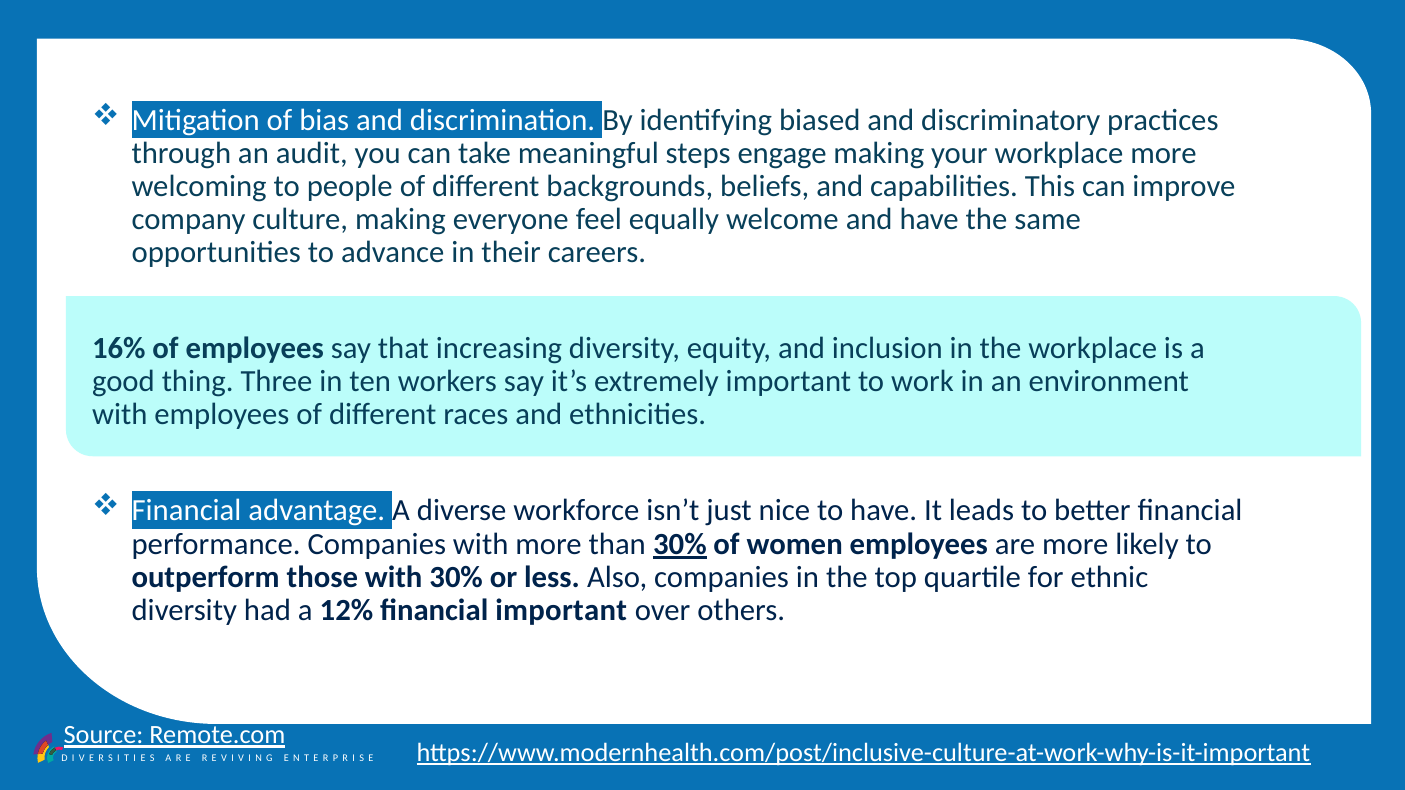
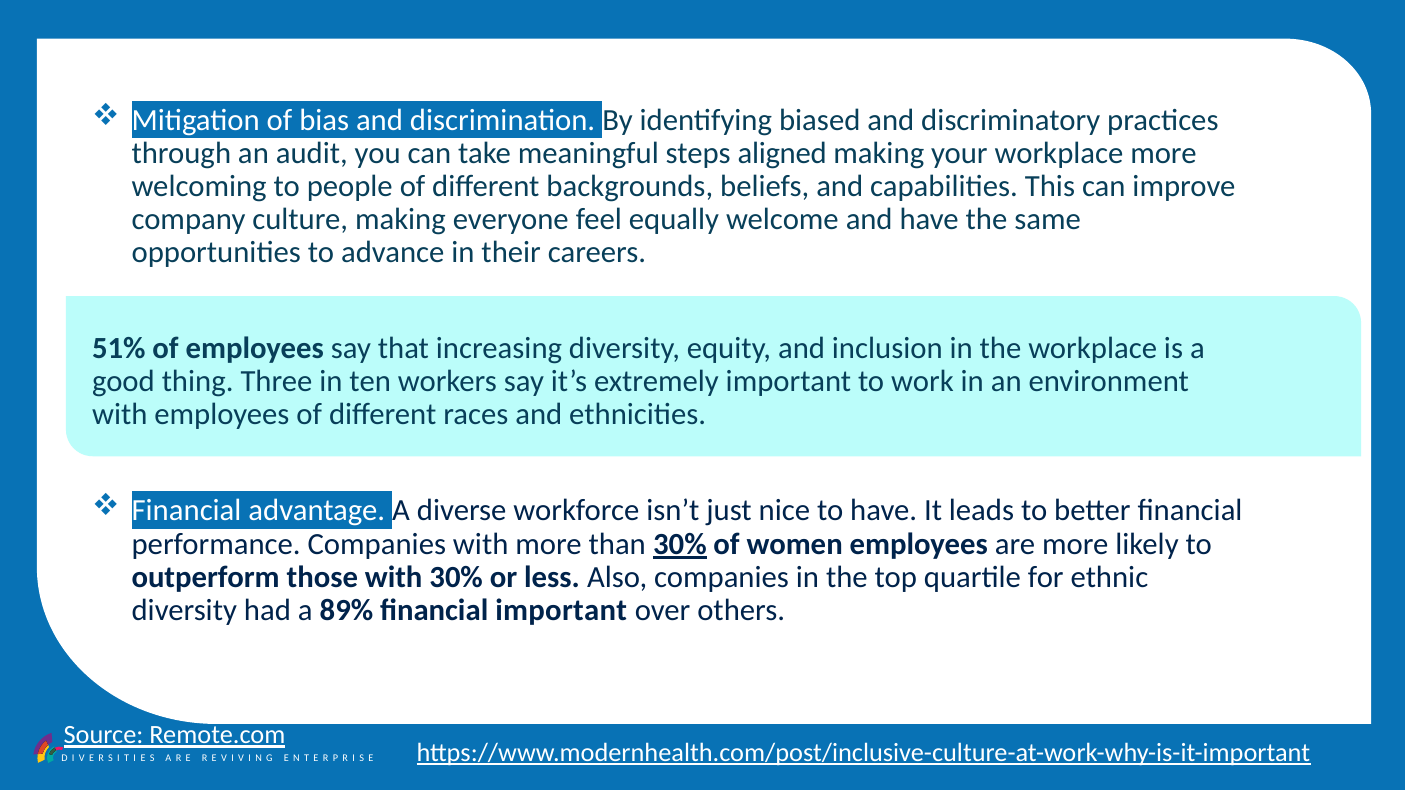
engage: engage -> aligned (782, 153)
16%: 16% -> 51% (119, 348)
12%: 12% -> 89% (346, 611)
